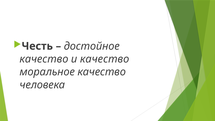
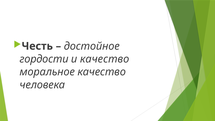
качество: качество -> гордости (44, 59)
